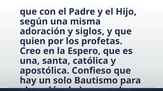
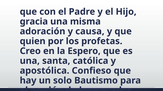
según: según -> gracia (34, 22)
siglos: siglos -> causa (90, 32)
